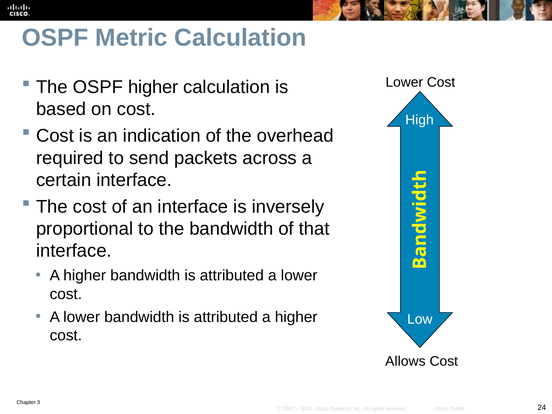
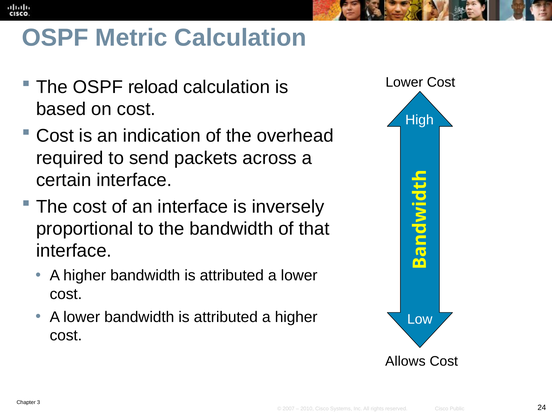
OSPF higher: higher -> reload (153, 87)
